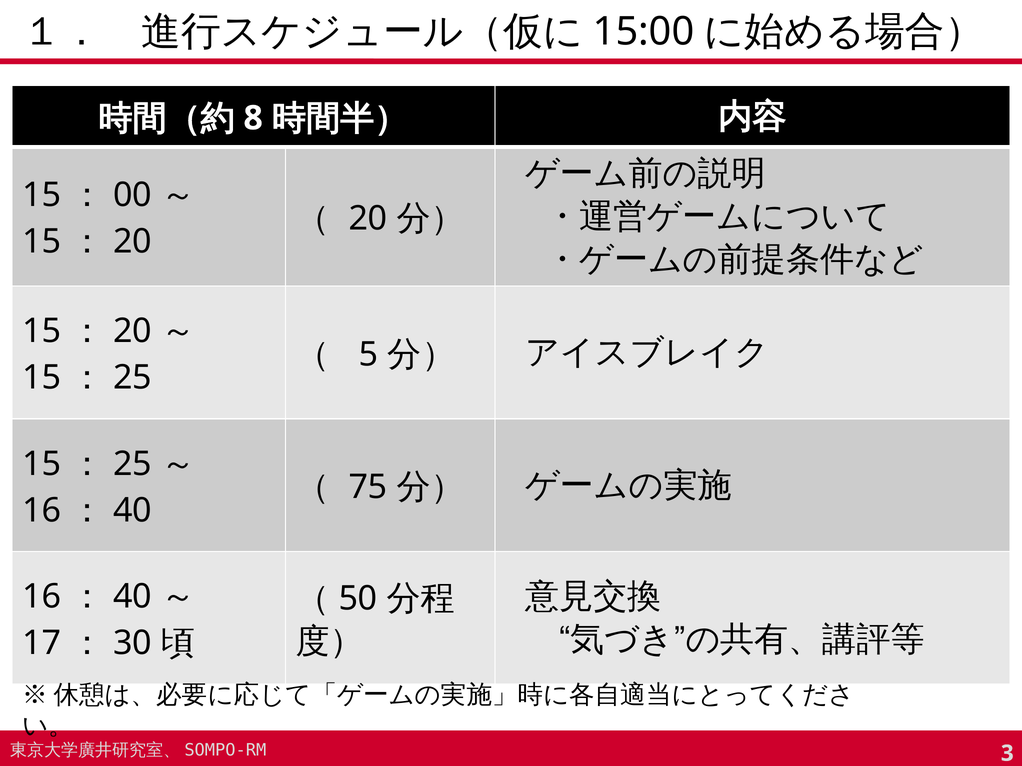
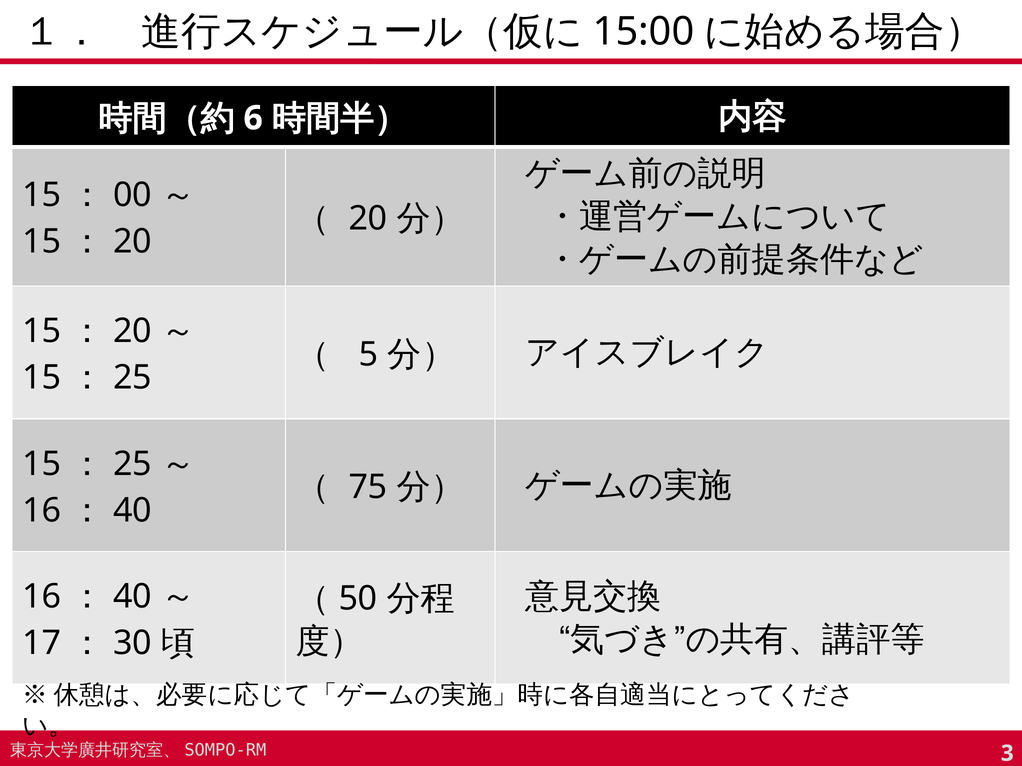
8: 8 -> 6 (253, 118)
